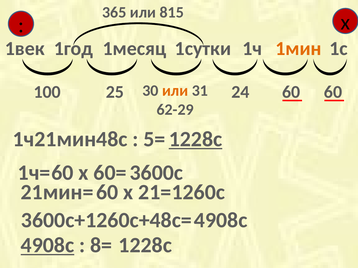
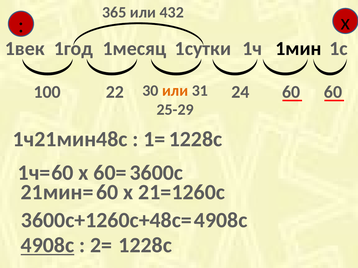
815: 815 -> 432 (172, 12)
1мин colour: orange -> black (298, 49)
25: 25 -> 22 (115, 92)
62-29: 62-29 -> 25-29 (175, 110)
1228с underline: present -> none (196, 139)
5=: 5= -> 1= (154, 139)
8=: 8= -> 2= (101, 246)
